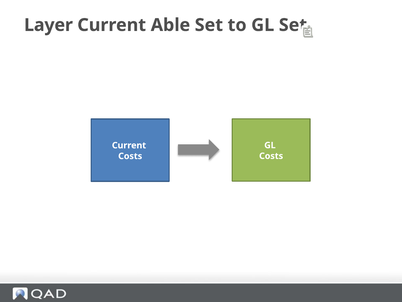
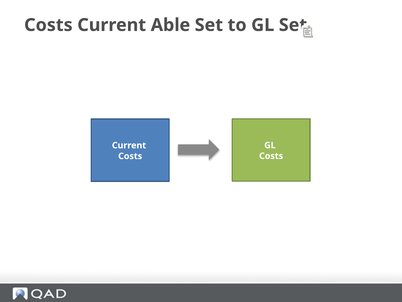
Layer: Layer -> Costs (48, 25)
